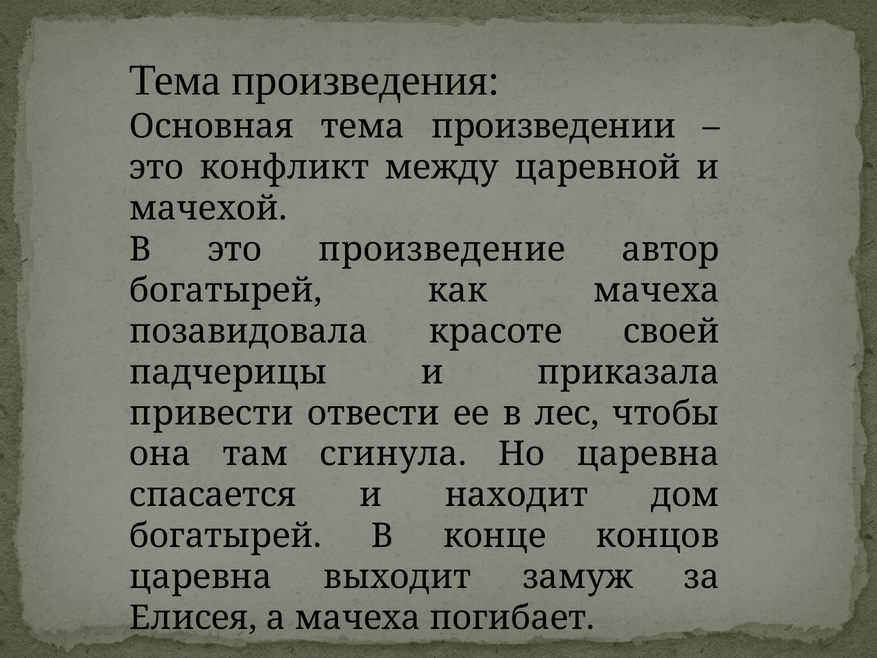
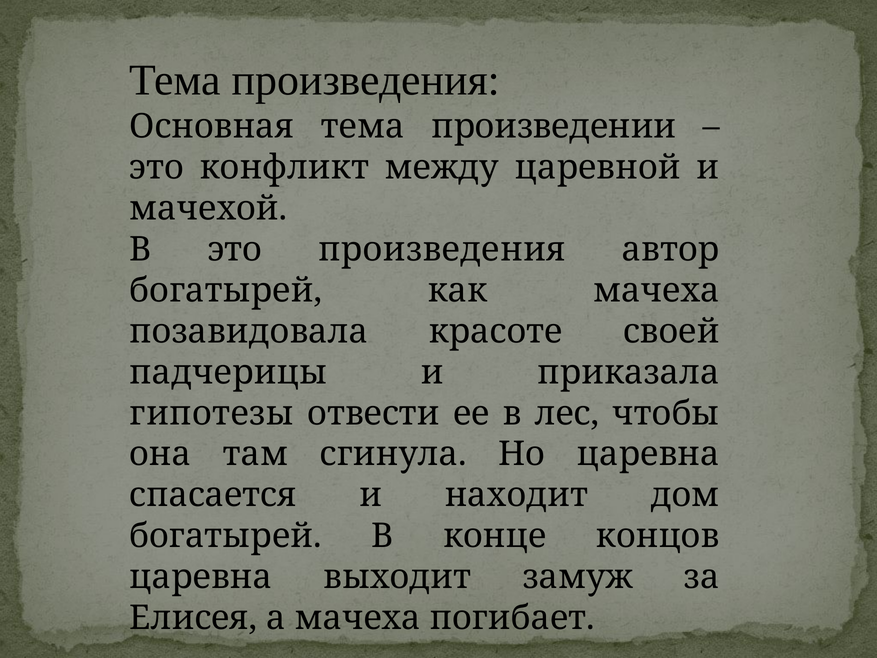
это произведение: произведение -> произведения (442, 249)
привести: привести -> гипотезы (212, 413)
